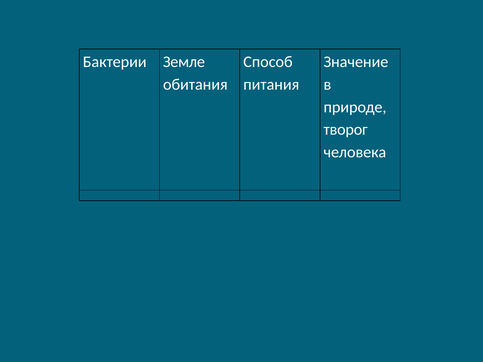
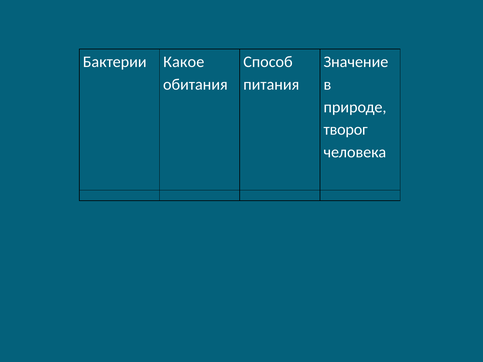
Земле: Земле -> Какое (184, 62)
